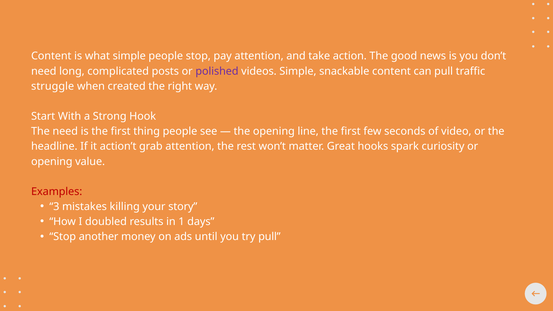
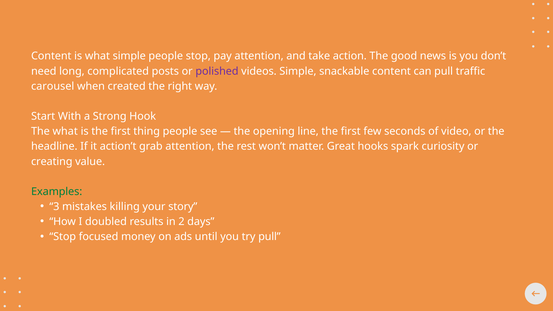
struggle: struggle -> carousel (53, 86)
The need: need -> what (65, 131)
opening: opening -> creating (52, 162)
Examples colour: red -> green (57, 192)
1: 1 -> 2 (181, 222)
another: another -> focused (99, 237)
